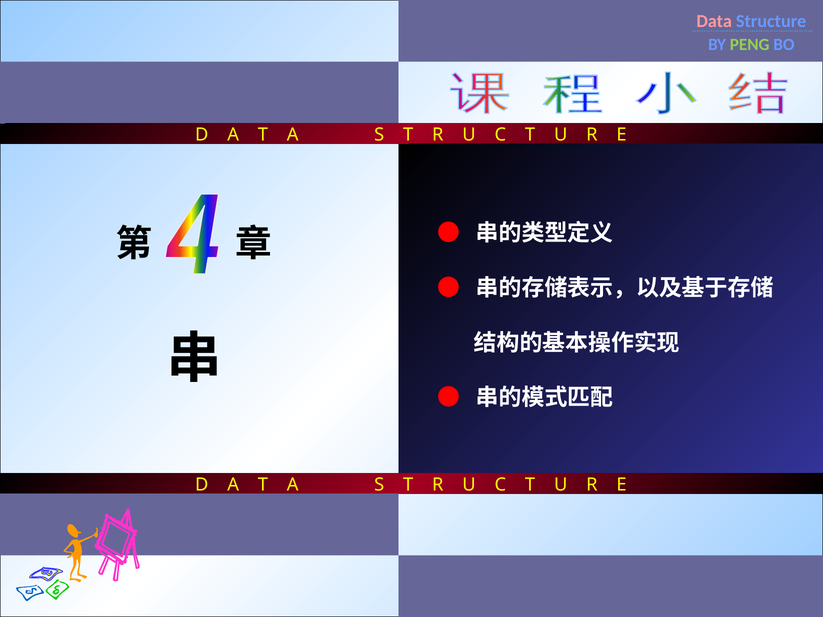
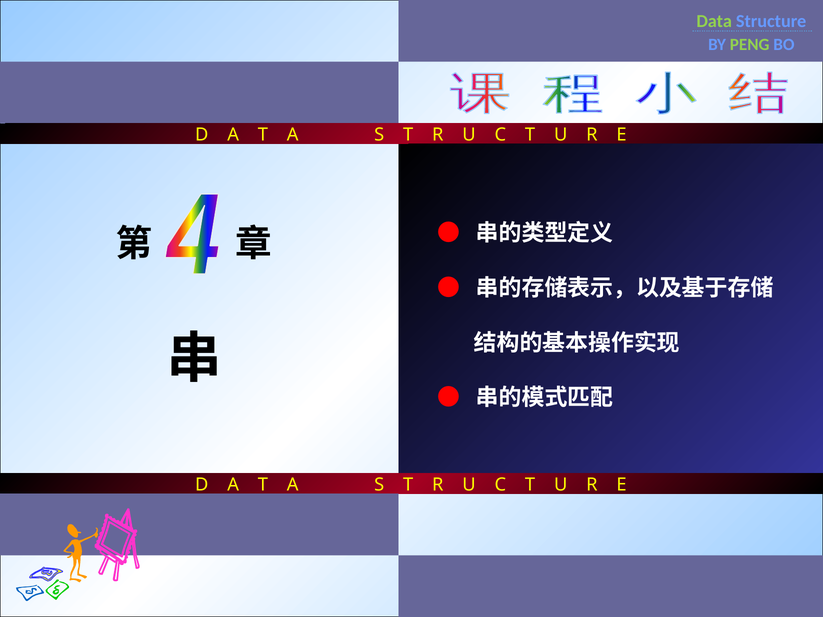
Data colour: pink -> light green (714, 21)
